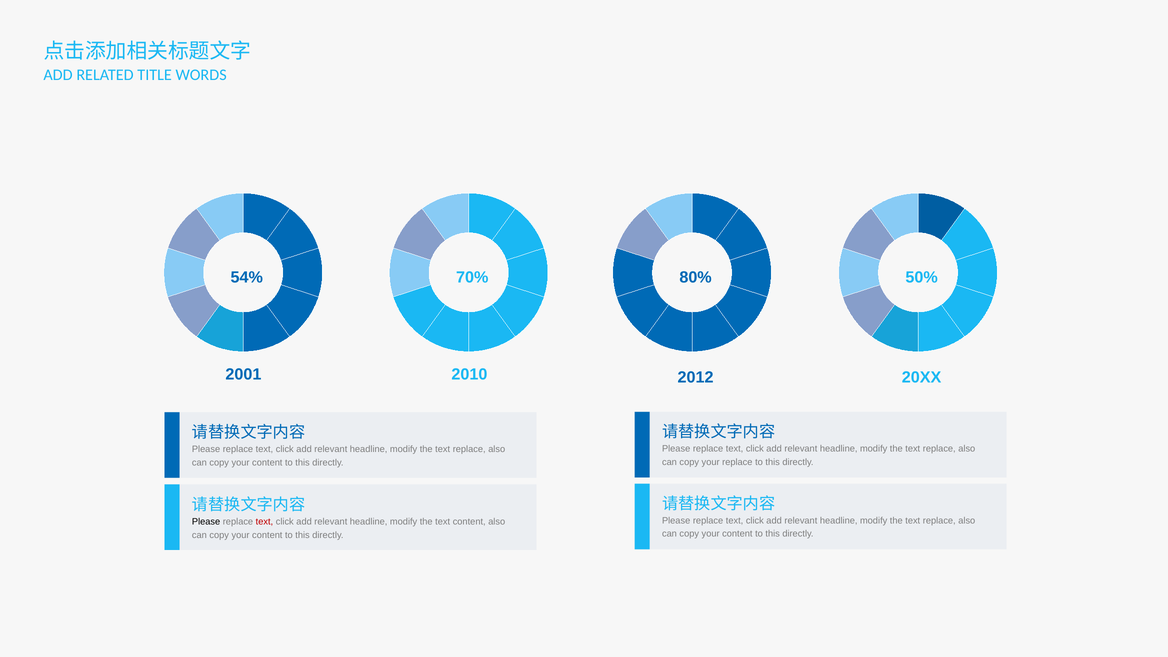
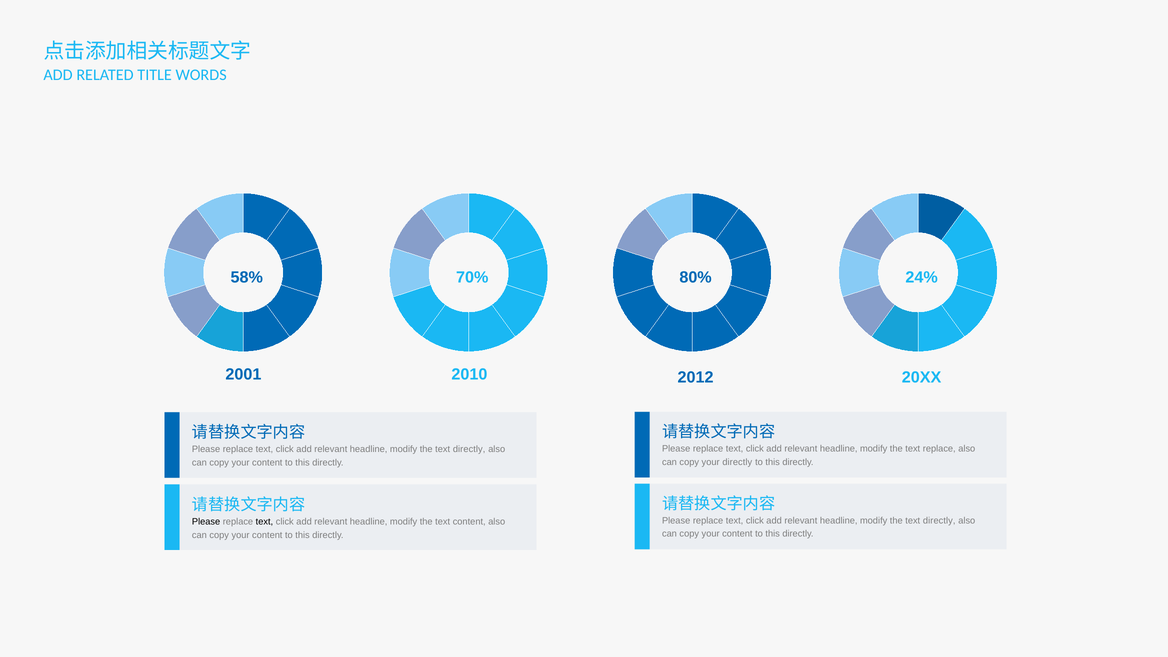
54%: 54% -> 58% (247, 277)
50%: 50% -> 24% (922, 277)
replace: replace -> directly (469, 449)
your replace: replace -> directly (737, 462)
replace: replace -> directly (939, 521)
text colour: red -> black (264, 522)
